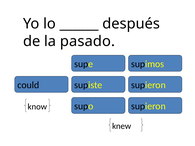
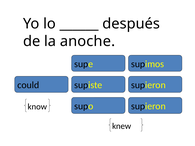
pasado: pasado -> anoche (87, 41)
